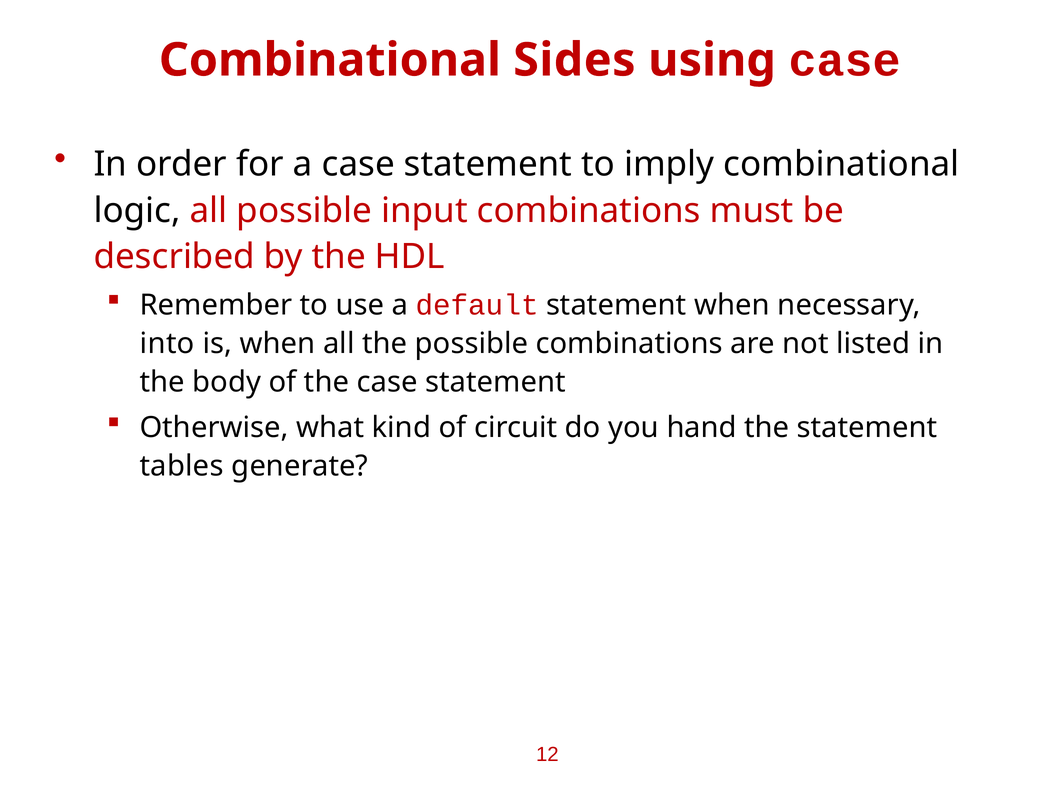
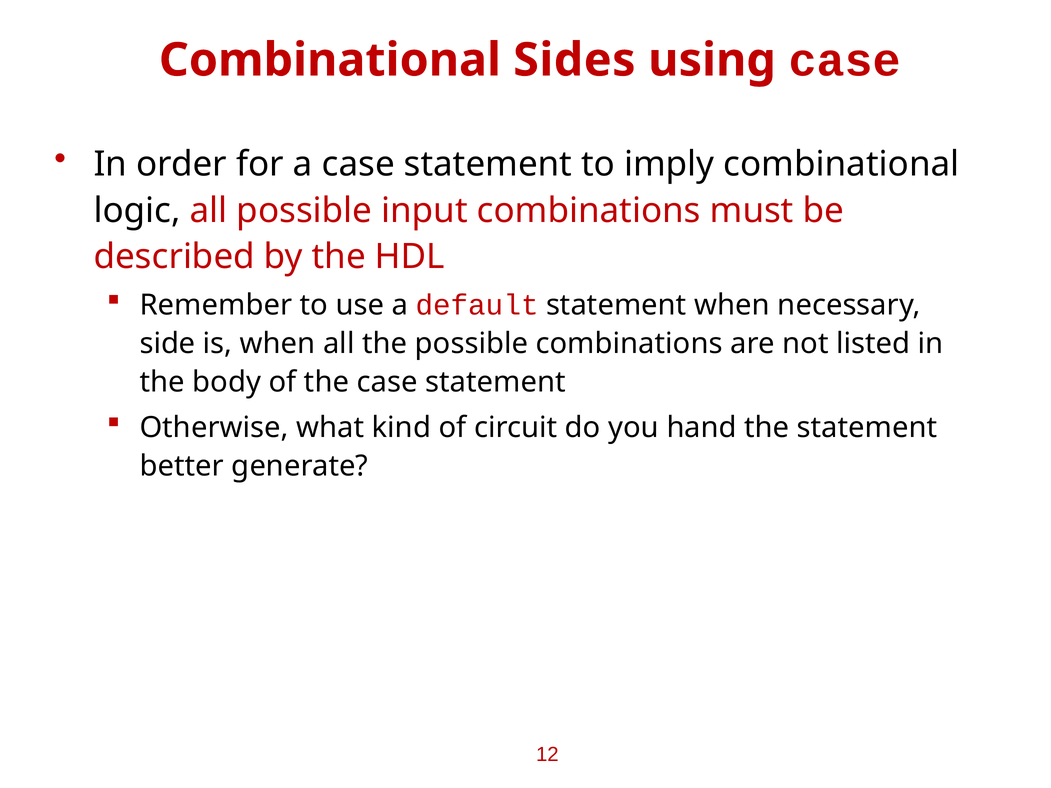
into: into -> side (168, 344)
tables: tables -> better (182, 466)
